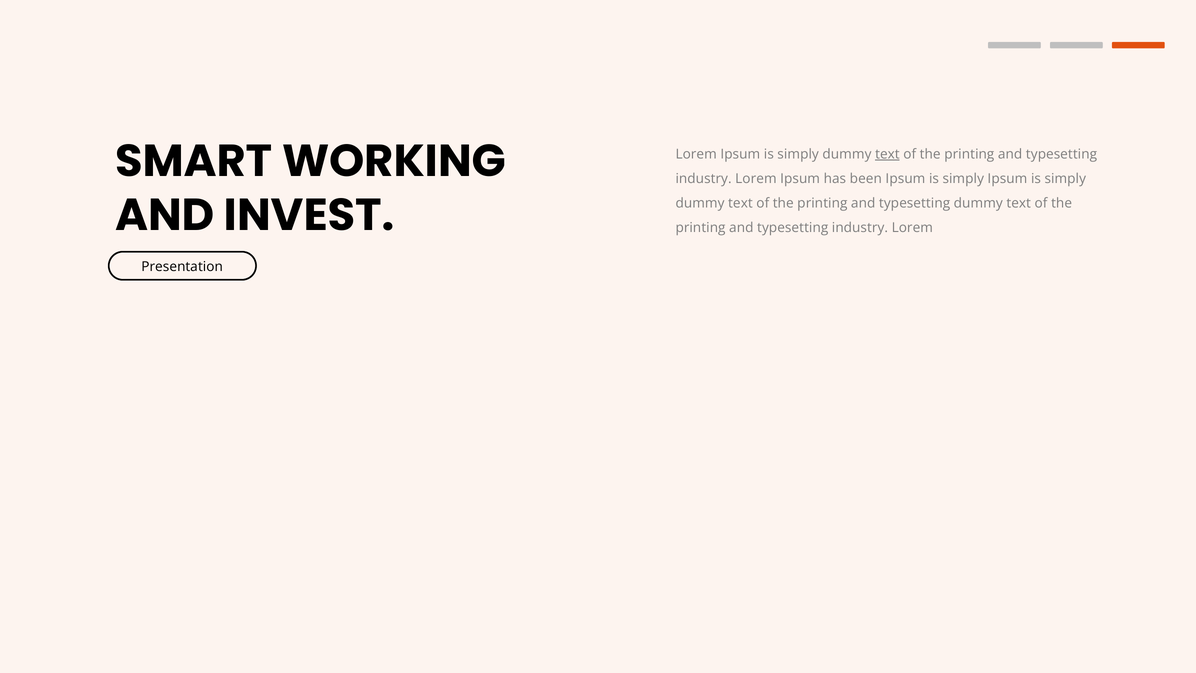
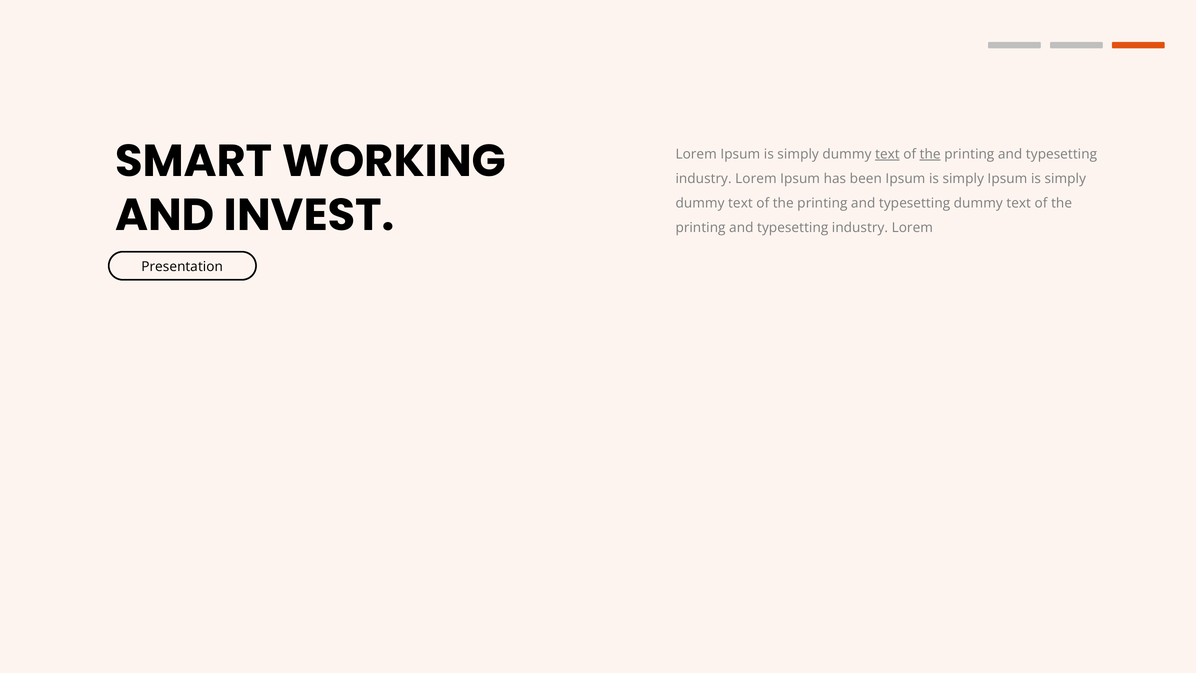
the underline: none -> present (930, 154)
